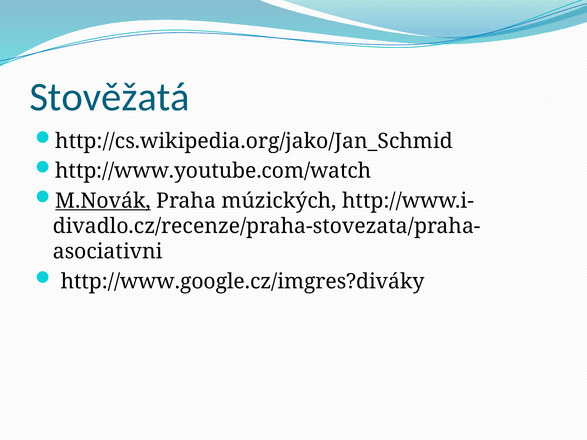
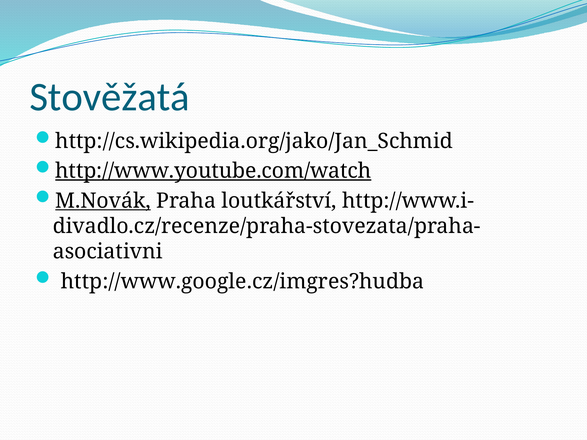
http://www.youtube.com/watch underline: none -> present (213, 171)
múzických: múzických -> loutkářství (279, 201)
http://www.google.cz/imgres?diváky: http://www.google.cz/imgres?diváky -> http://www.google.cz/imgres?hudba (242, 282)
